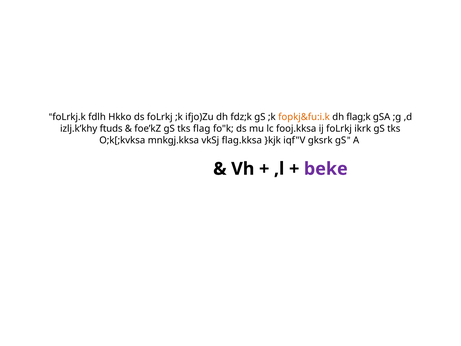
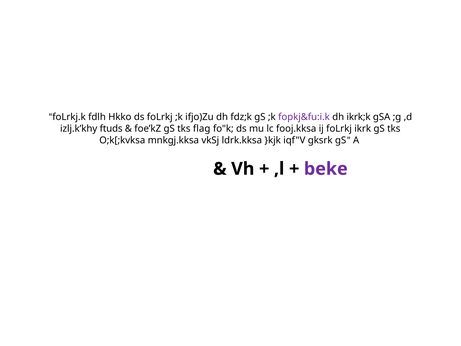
fopkj&fu:i.k colour: orange -> purple (304, 117)
flag;k: flag;k -> ikrk;k (359, 117)
flag.kksa: flag.kksa -> ldrk.kksa (242, 140)
